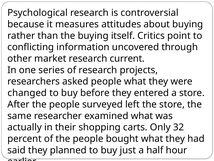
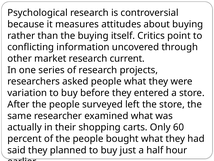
changed: changed -> variation (27, 93)
32: 32 -> 60 (179, 127)
